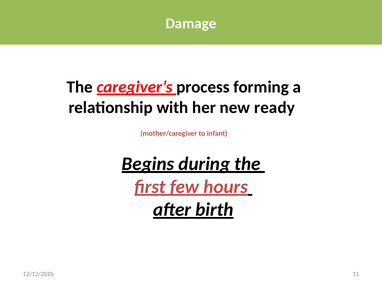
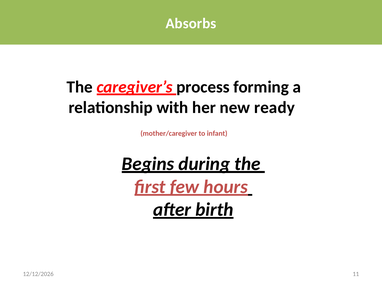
Damage: Damage -> Absorbs (191, 23)
